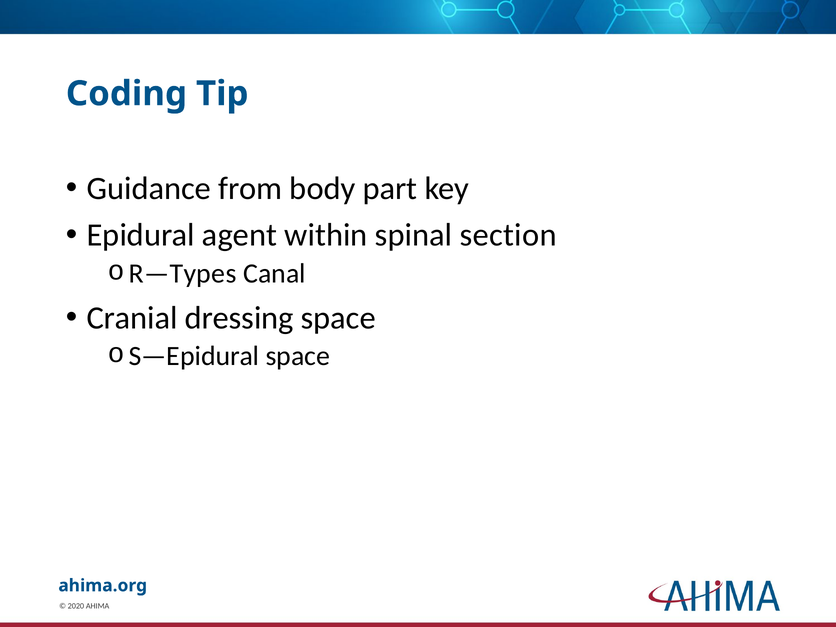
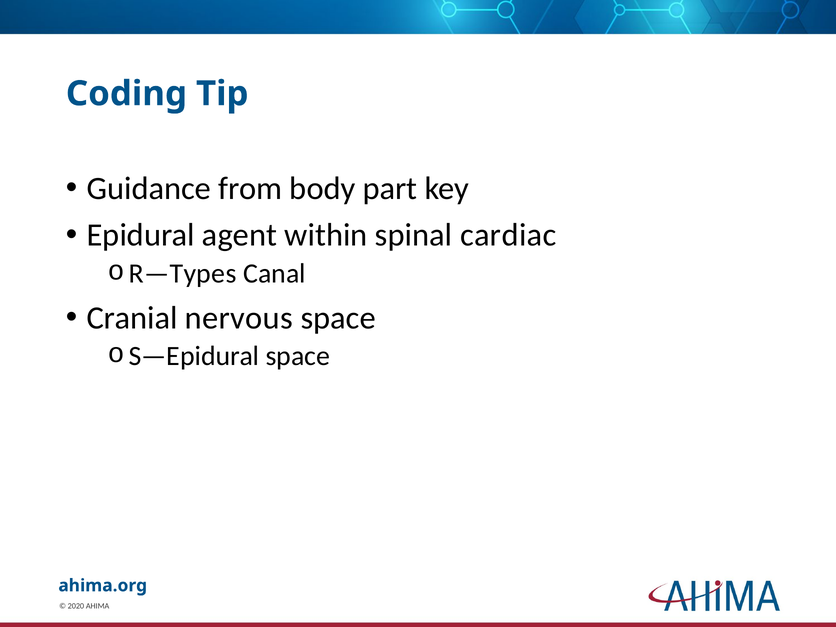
section: section -> cardiac (508, 235)
dressing: dressing -> nervous (239, 318)
